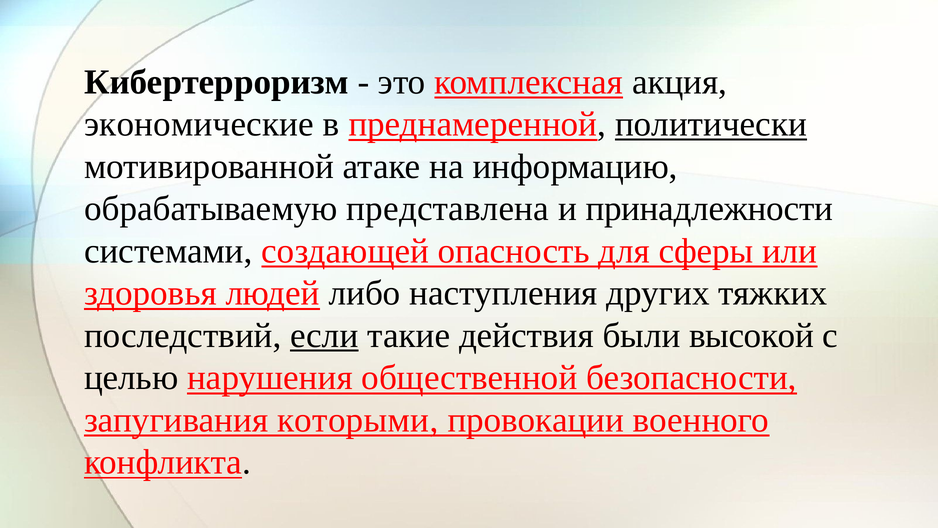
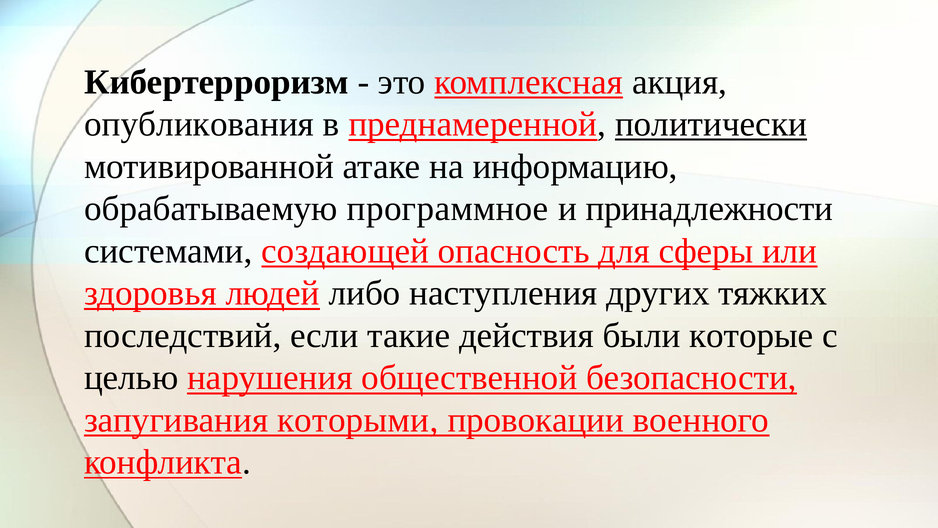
экономические: экономические -> опубликования (199, 124)
представлена: представлена -> программное (448, 209)
если underline: present -> none (324, 335)
высокой: высокой -> которые (751, 335)
